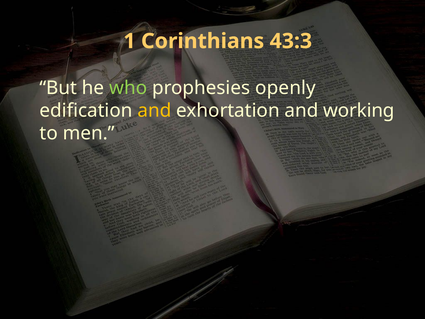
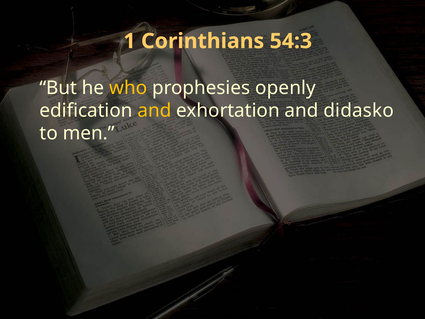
43:3: 43:3 -> 54:3 (291, 41)
who colour: light green -> yellow (128, 88)
working: working -> didasko (359, 110)
